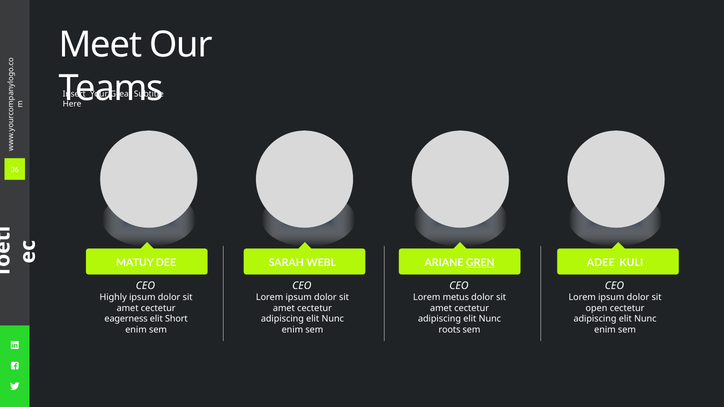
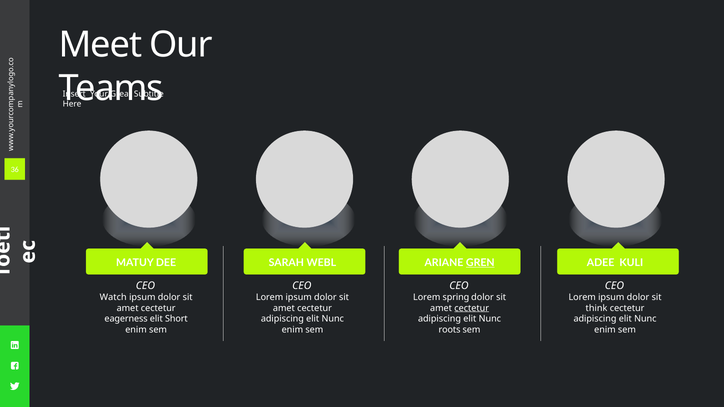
Highly: Highly -> Watch (113, 297)
metus: metus -> spring (456, 297)
cectetur underline: none -> present (472, 308)
open: open -> think (597, 308)
